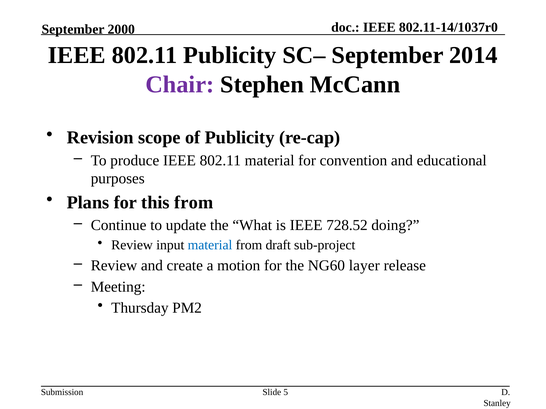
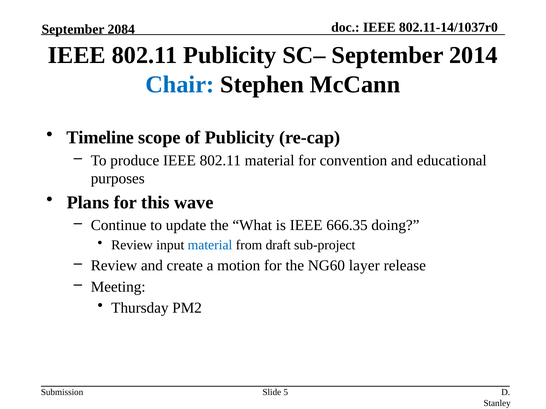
2000: 2000 -> 2084 (121, 29)
Chair colour: purple -> blue (180, 84)
Revision: Revision -> Timeline (100, 138)
this from: from -> wave (194, 203)
728.52: 728.52 -> 666.35 (347, 226)
